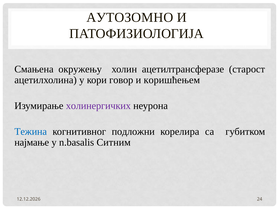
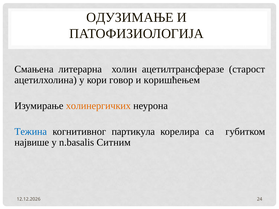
АУТОЗОМНО: АУТОЗОМНО -> ОДУЗИМАЊЕ (130, 17)
окружењу: окружењу -> литерарна (80, 69)
холинергичких colour: purple -> orange (98, 106)
подложни: подложни -> партикула (133, 132)
најмање: најмање -> највише (32, 143)
